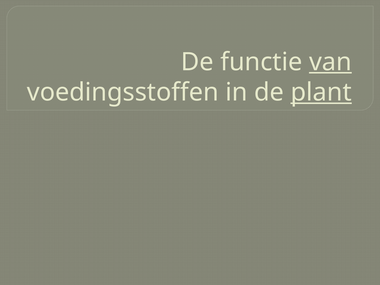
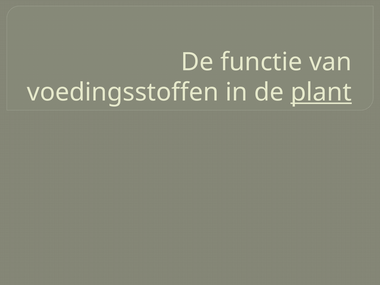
van underline: present -> none (330, 62)
